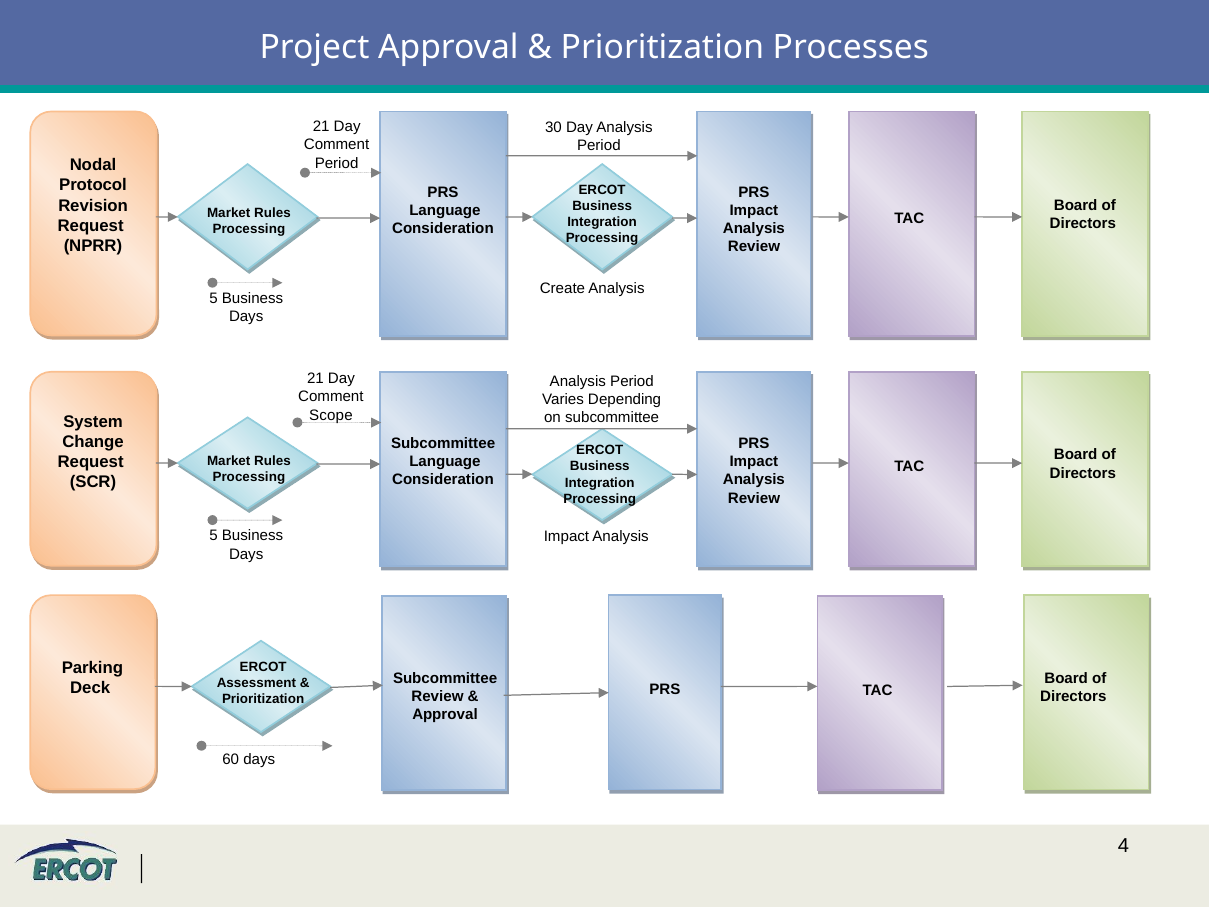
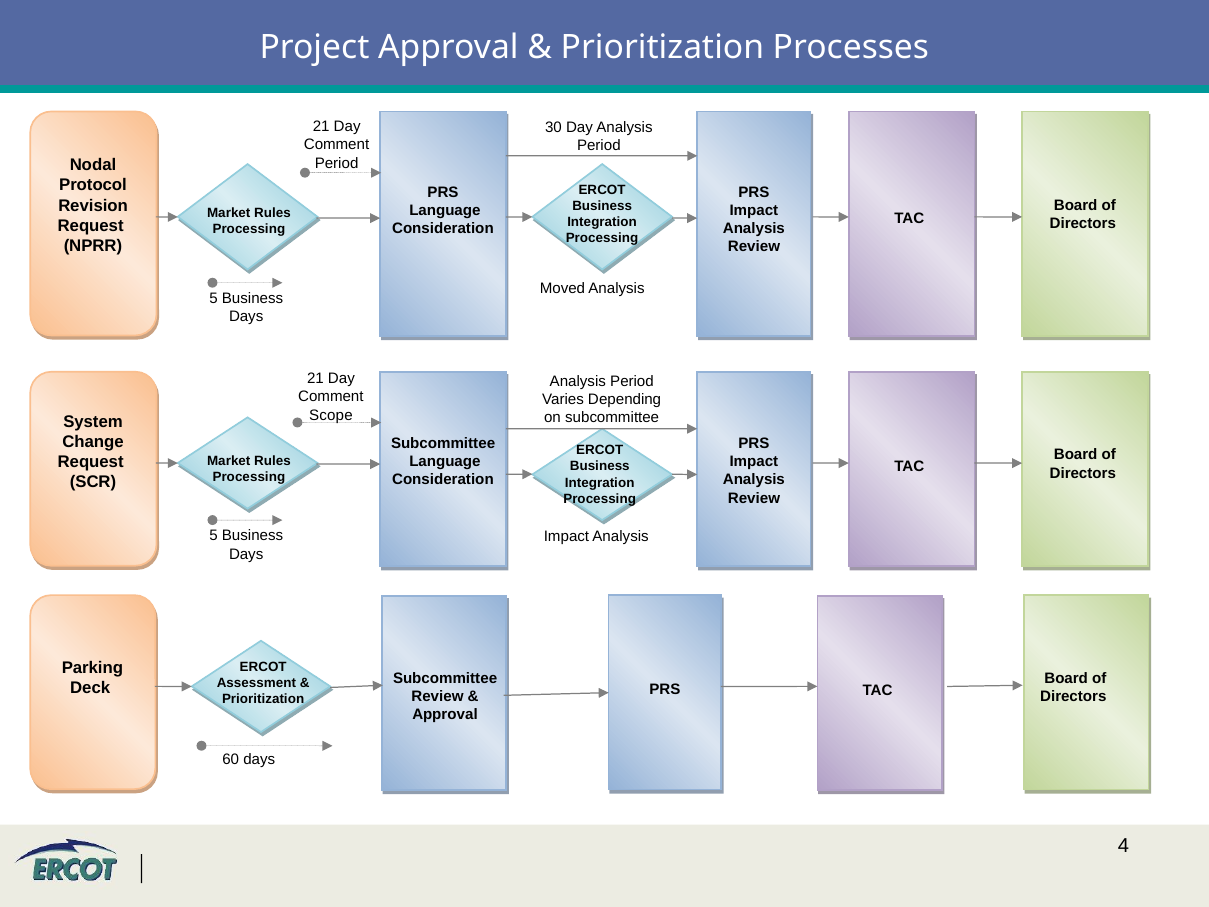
Create: Create -> Moved (562, 288)
